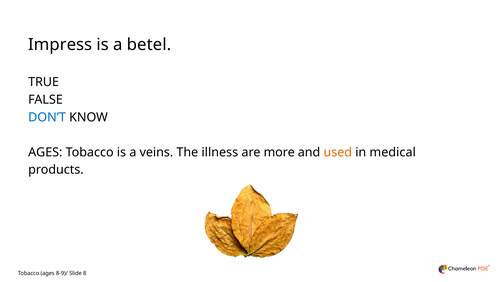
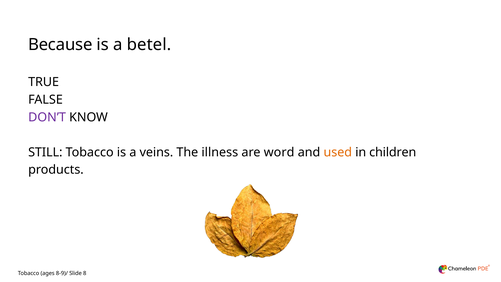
Impress: Impress -> Because (60, 45)
DON’T colour: blue -> purple (47, 117)
AGES: AGES -> STILL (45, 152)
more: more -> word (279, 152)
medical: medical -> children (393, 152)
